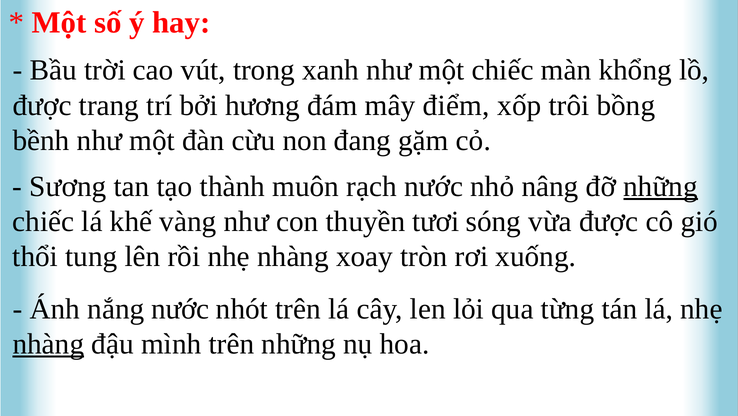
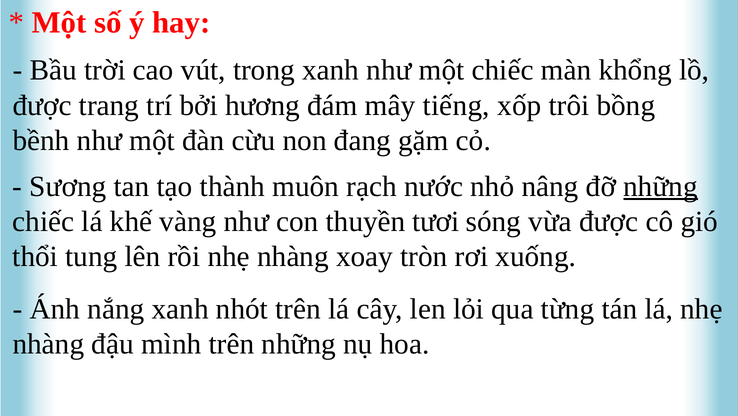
điểm: điểm -> tiếng (456, 105)
nắng nước: nước -> xanh (180, 309)
nhàng underline: present -> none (48, 344)
